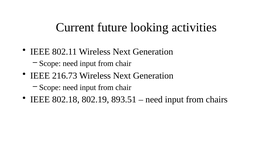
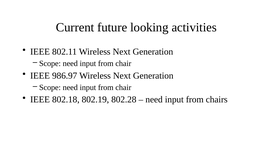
216.73: 216.73 -> 986.97 (65, 75)
893.51: 893.51 -> 802.28 (124, 99)
